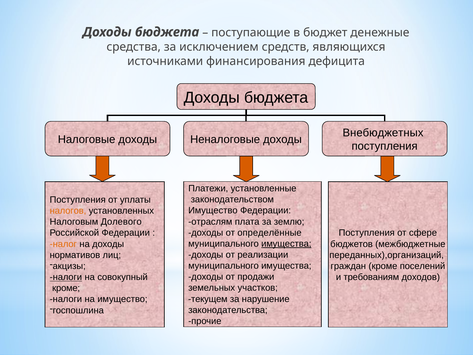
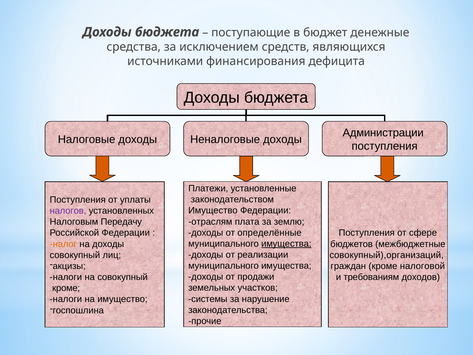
Внебюджетных: Внебюджетных -> Администрации (383, 133)
налогов colour: orange -> purple (68, 211)
Долевого: Долевого -> Передачу (121, 222)
нормативов: нормативов -> совокупный (75, 255)
переданных),организаций: переданных),организаций -> совокупный),организаций (387, 255)
поселений: поселений -> налоговой (422, 266)
налоги underline: present -> none (66, 277)
текущем: текущем -> системы (208, 299)
